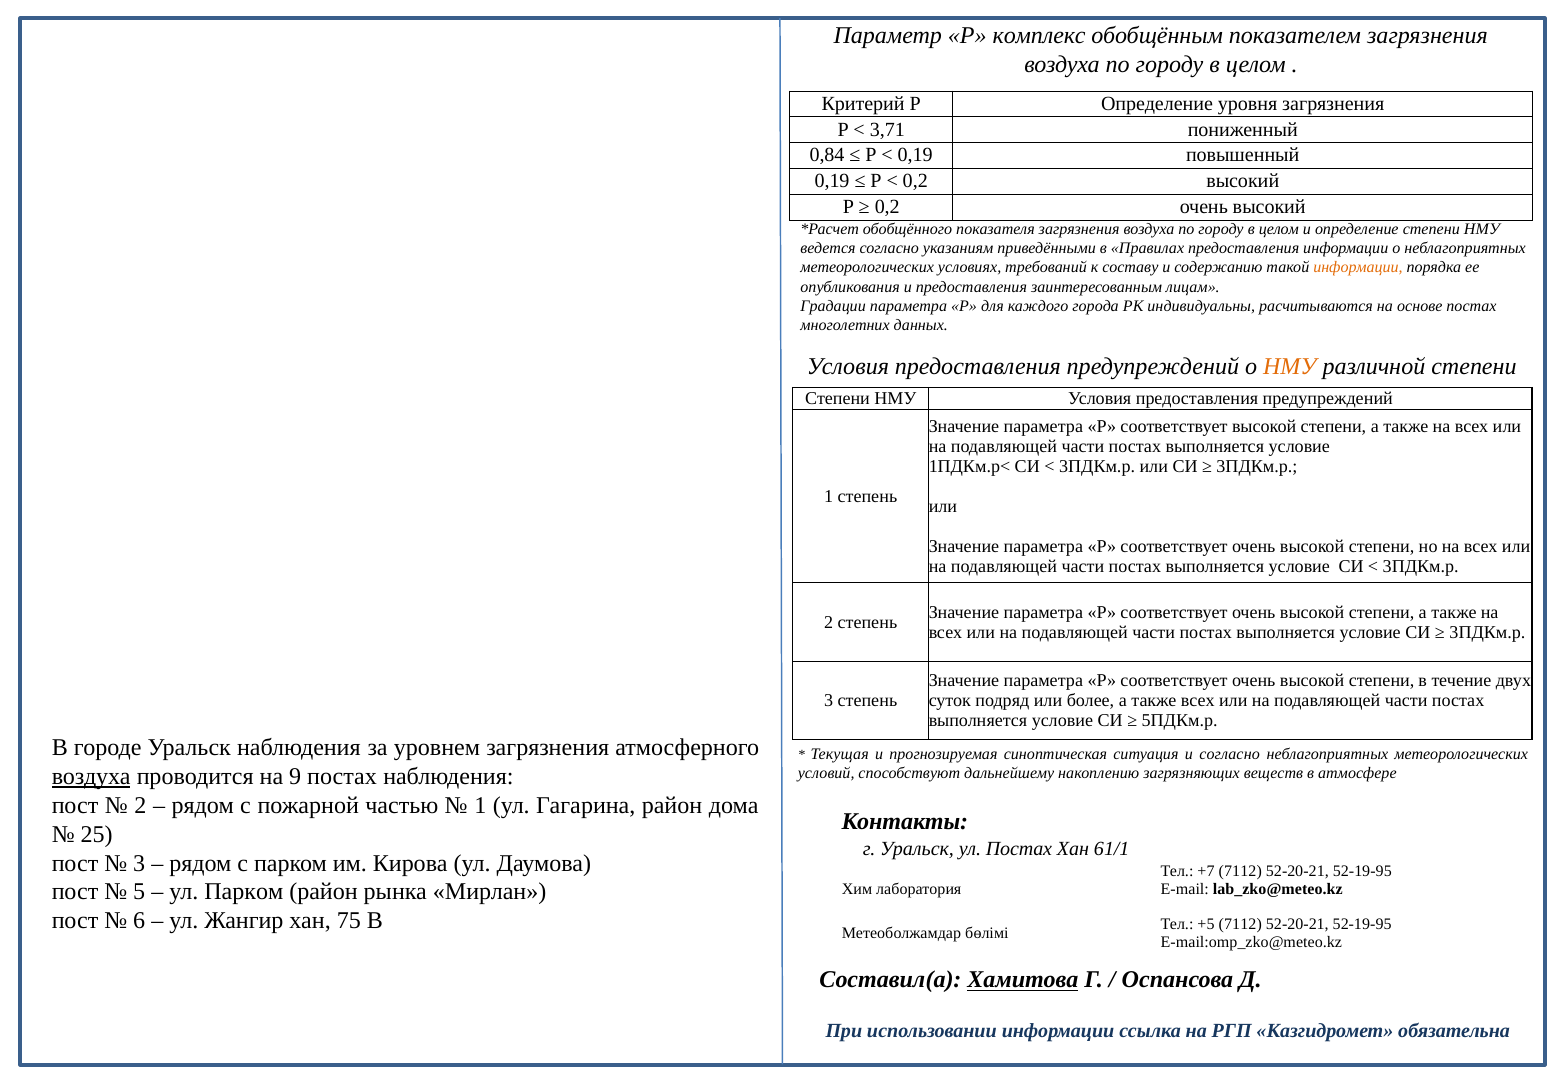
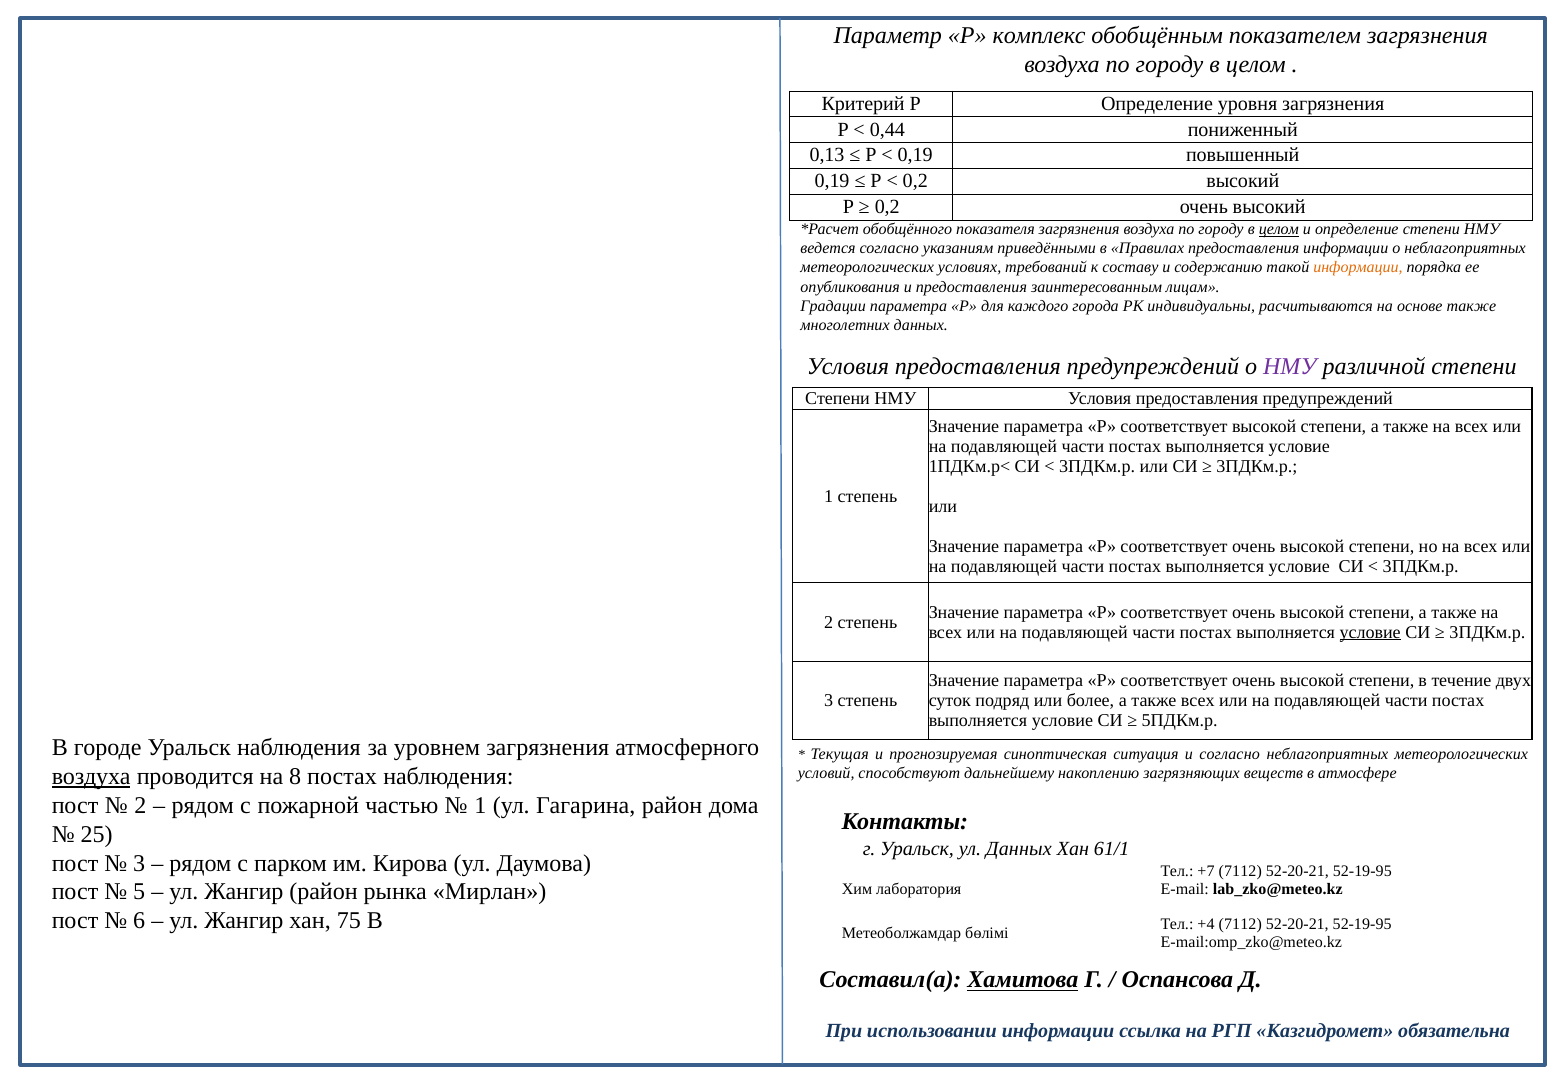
3,71: 3,71 -> 0,44 (887, 130)
0,84: 0,84 -> 0,13 (827, 155)
целом underline: none -> present (1279, 229)
основе постах: постах -> также (1471, 306)
НМУ colour: orange -> purple (1290, 366)
условие underline: none -> present (1370, 632)
9: 9 -> 8 (295, 777)
ул Постах: Постах -> Данных (1019, 850)
Парком: Парком -> Жангир (244, 892)
+5: +5 -> +4 (1206, 924)
